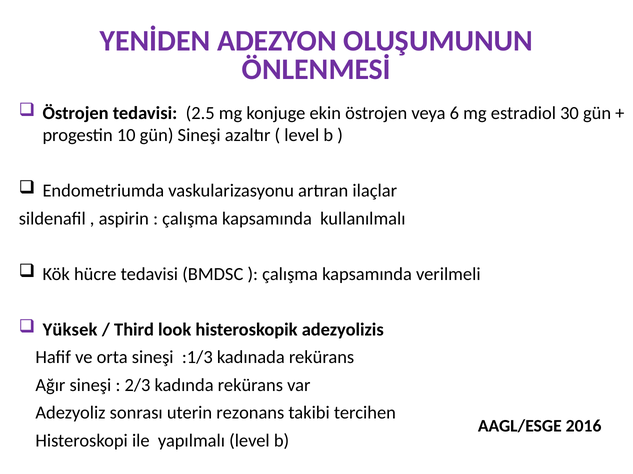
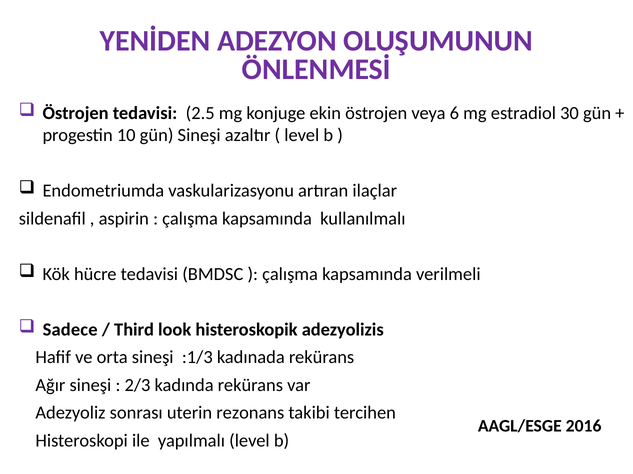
Yüksek: Yüksek -> Sadece (70, 330)
